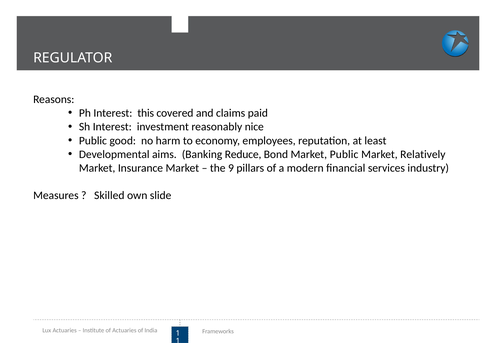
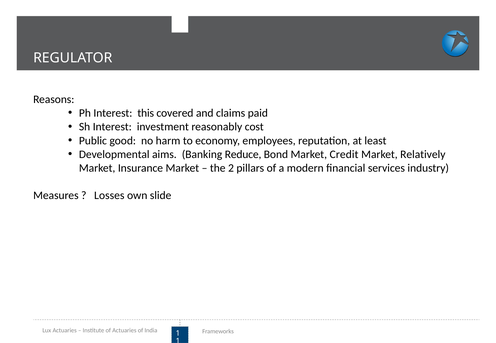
nice: nice -> cost (254, 127)
Market Public: Public -> Credit (344, 155)
9: 9 -> 2 (231, 168)
Skilled: Skilled -> Losses (109, 196)
